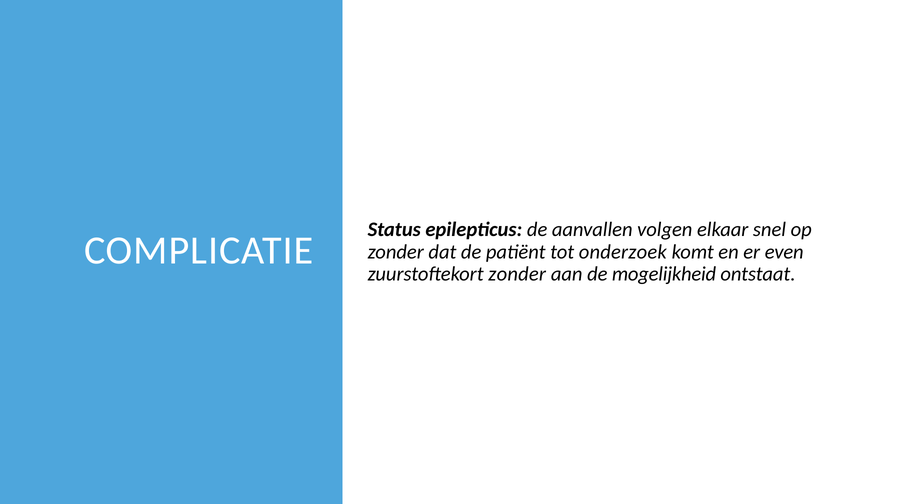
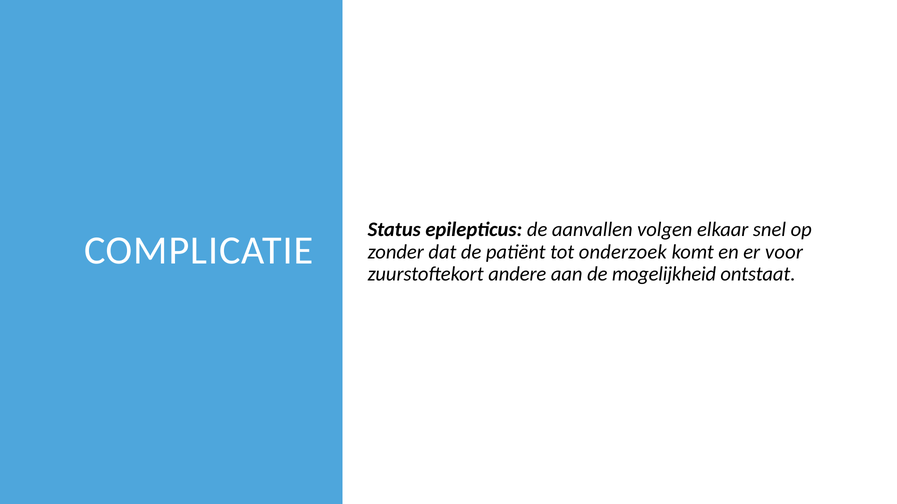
even: even -> voor (784, 252)
zuurstoftekort zonder: zonder -> andere (517, 274)
